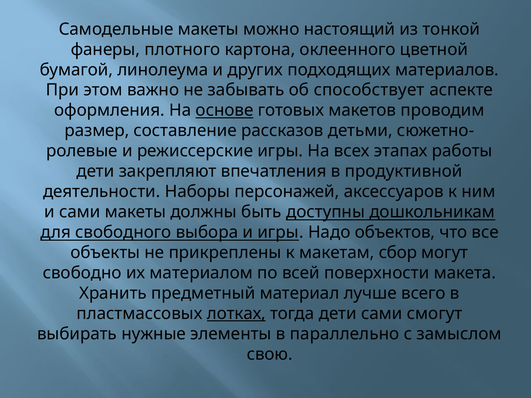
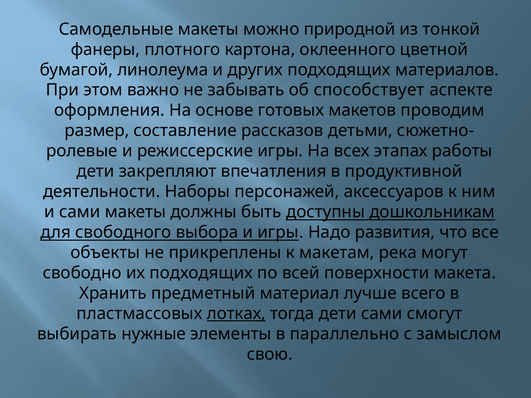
настоящий: настоящий -> природной (349, 29)
основе underline: present -> none (225, 110)
объектов: объектов -> развития (395, 233)
сбор: сбор -> река (398, 253)
их материалом: материалом -> подходящих (201, 273)
